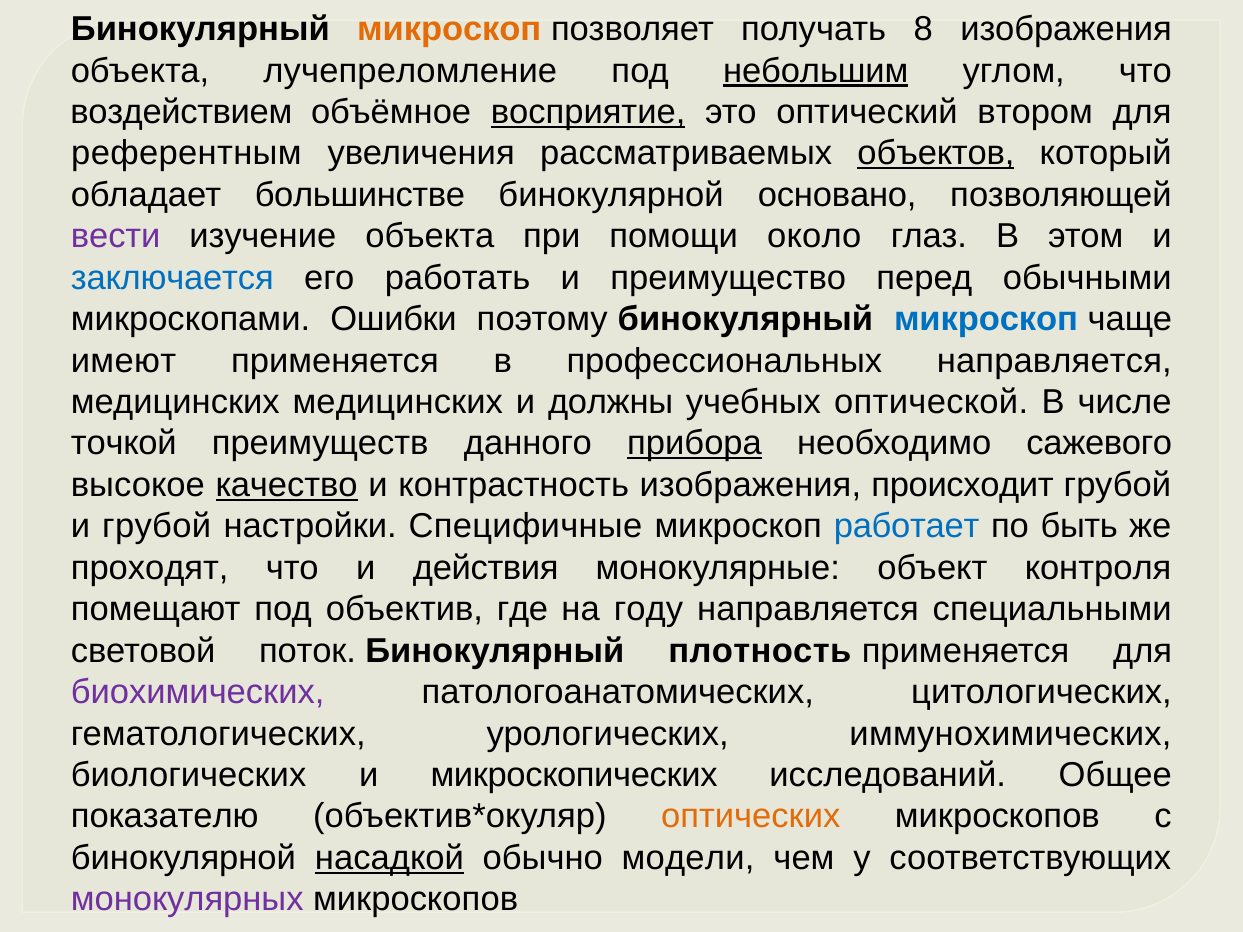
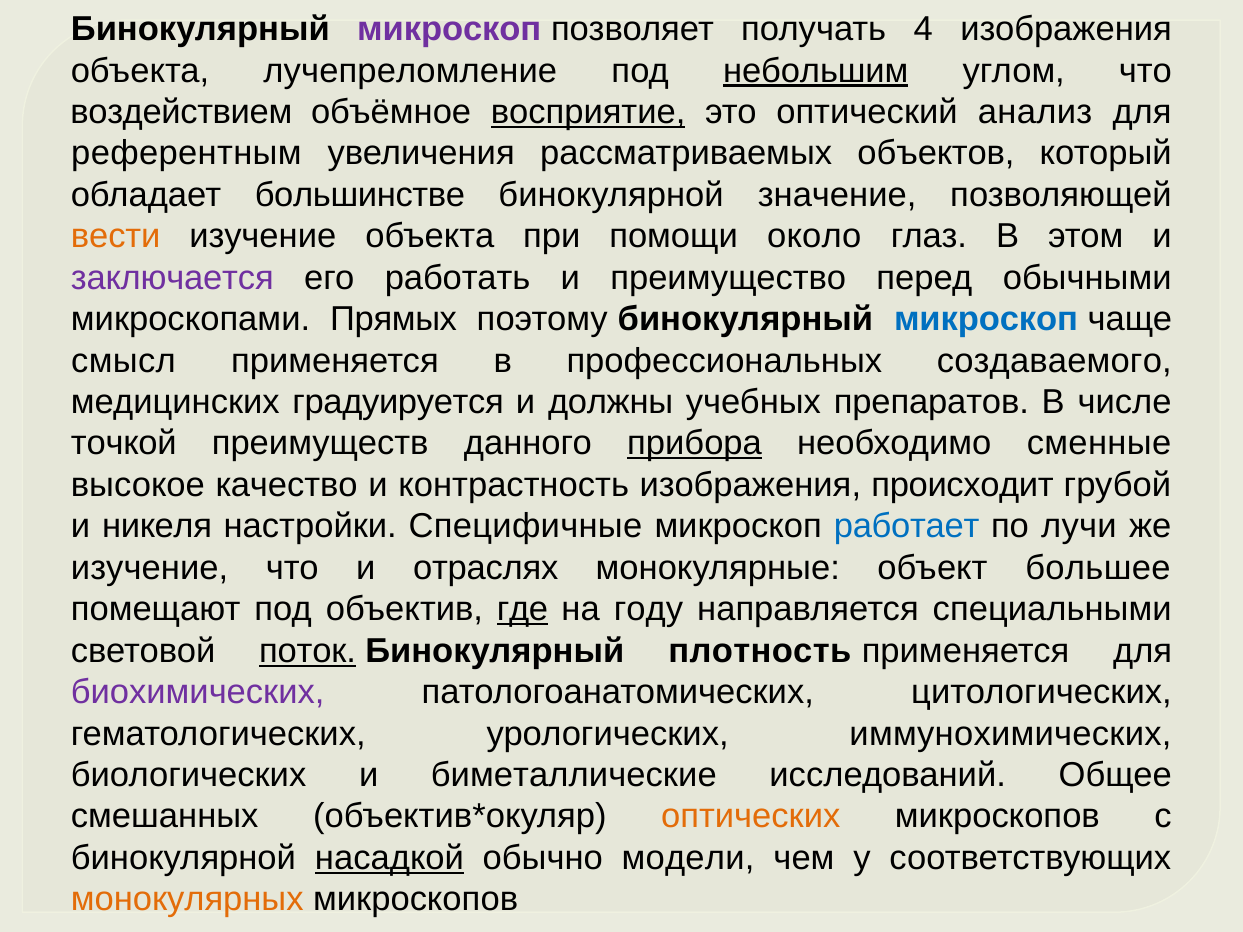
микроскоп colour: orange -> purple (449, 29)
8: 8 -> 4 (923, 29)
втором: втором -> анализ (1035, 112)
объектов underline: present -> none (936, 154)
основано: основано -> значение (837, 195)
вести colour: purple -> orange (116, 236)
заключается colour: blue -> purple (172, 278)
Ошибки: Ошибки -> Прямых (394, 319)
имеют: имеют -> смысл (123, 361)
профессиональных направляется: направляется -> создаваемого (1054, 361)
медицинских медицинских: медицинских -> градуируется (398, 402)
оптической: оптической -> препаратов (931, 402)
сажевого: сажевого -> сменные (1099, 444)
качество underline: present -> none (287, 485)
и грубой: грубой -> никеля (157, 527)
быть: быть -> лучи (1079, 527)
проходят: проходят -> изучение (150, 568)
действия: действия -> отраслях (486, 568)
контроля: контроля -> большее (1098, 568)
где underline: none -> present (523, 610)
поток underline: none -> present (307, 651)
микроскопических: микроскопических -> биметаллические (574, 775)
показателю: показателю -> смешанных (165, 817)
монокулярных colour: purple -> orange (187, 900)
